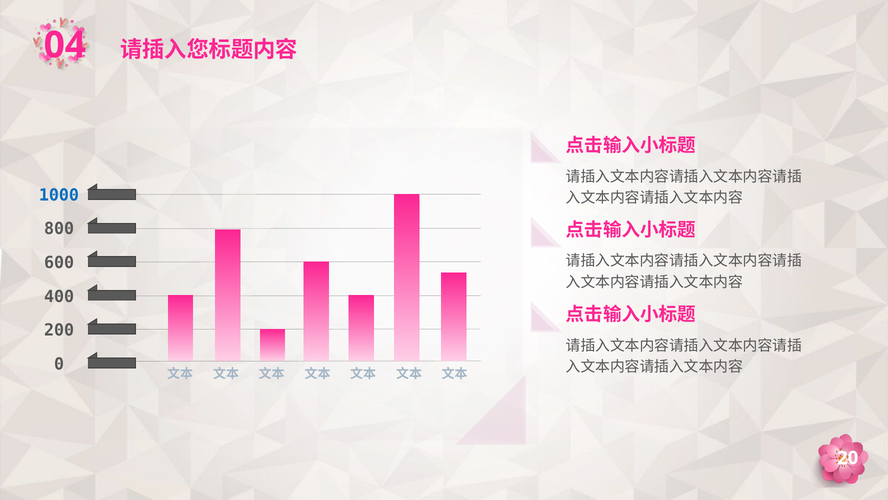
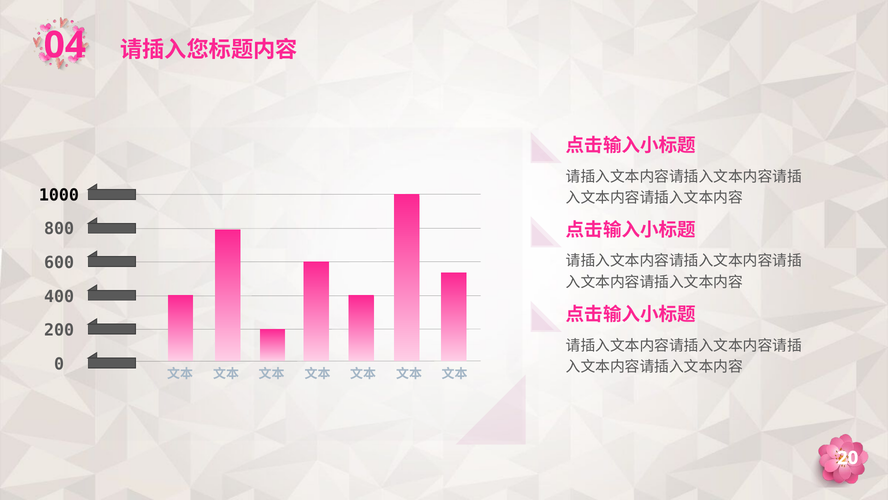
1000 colour: blue -> black (59, 195)
